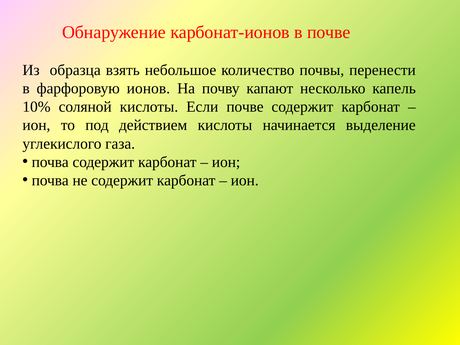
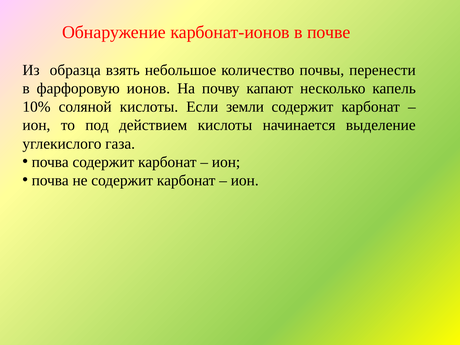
Если почве: почве -> земли (245, 107)
